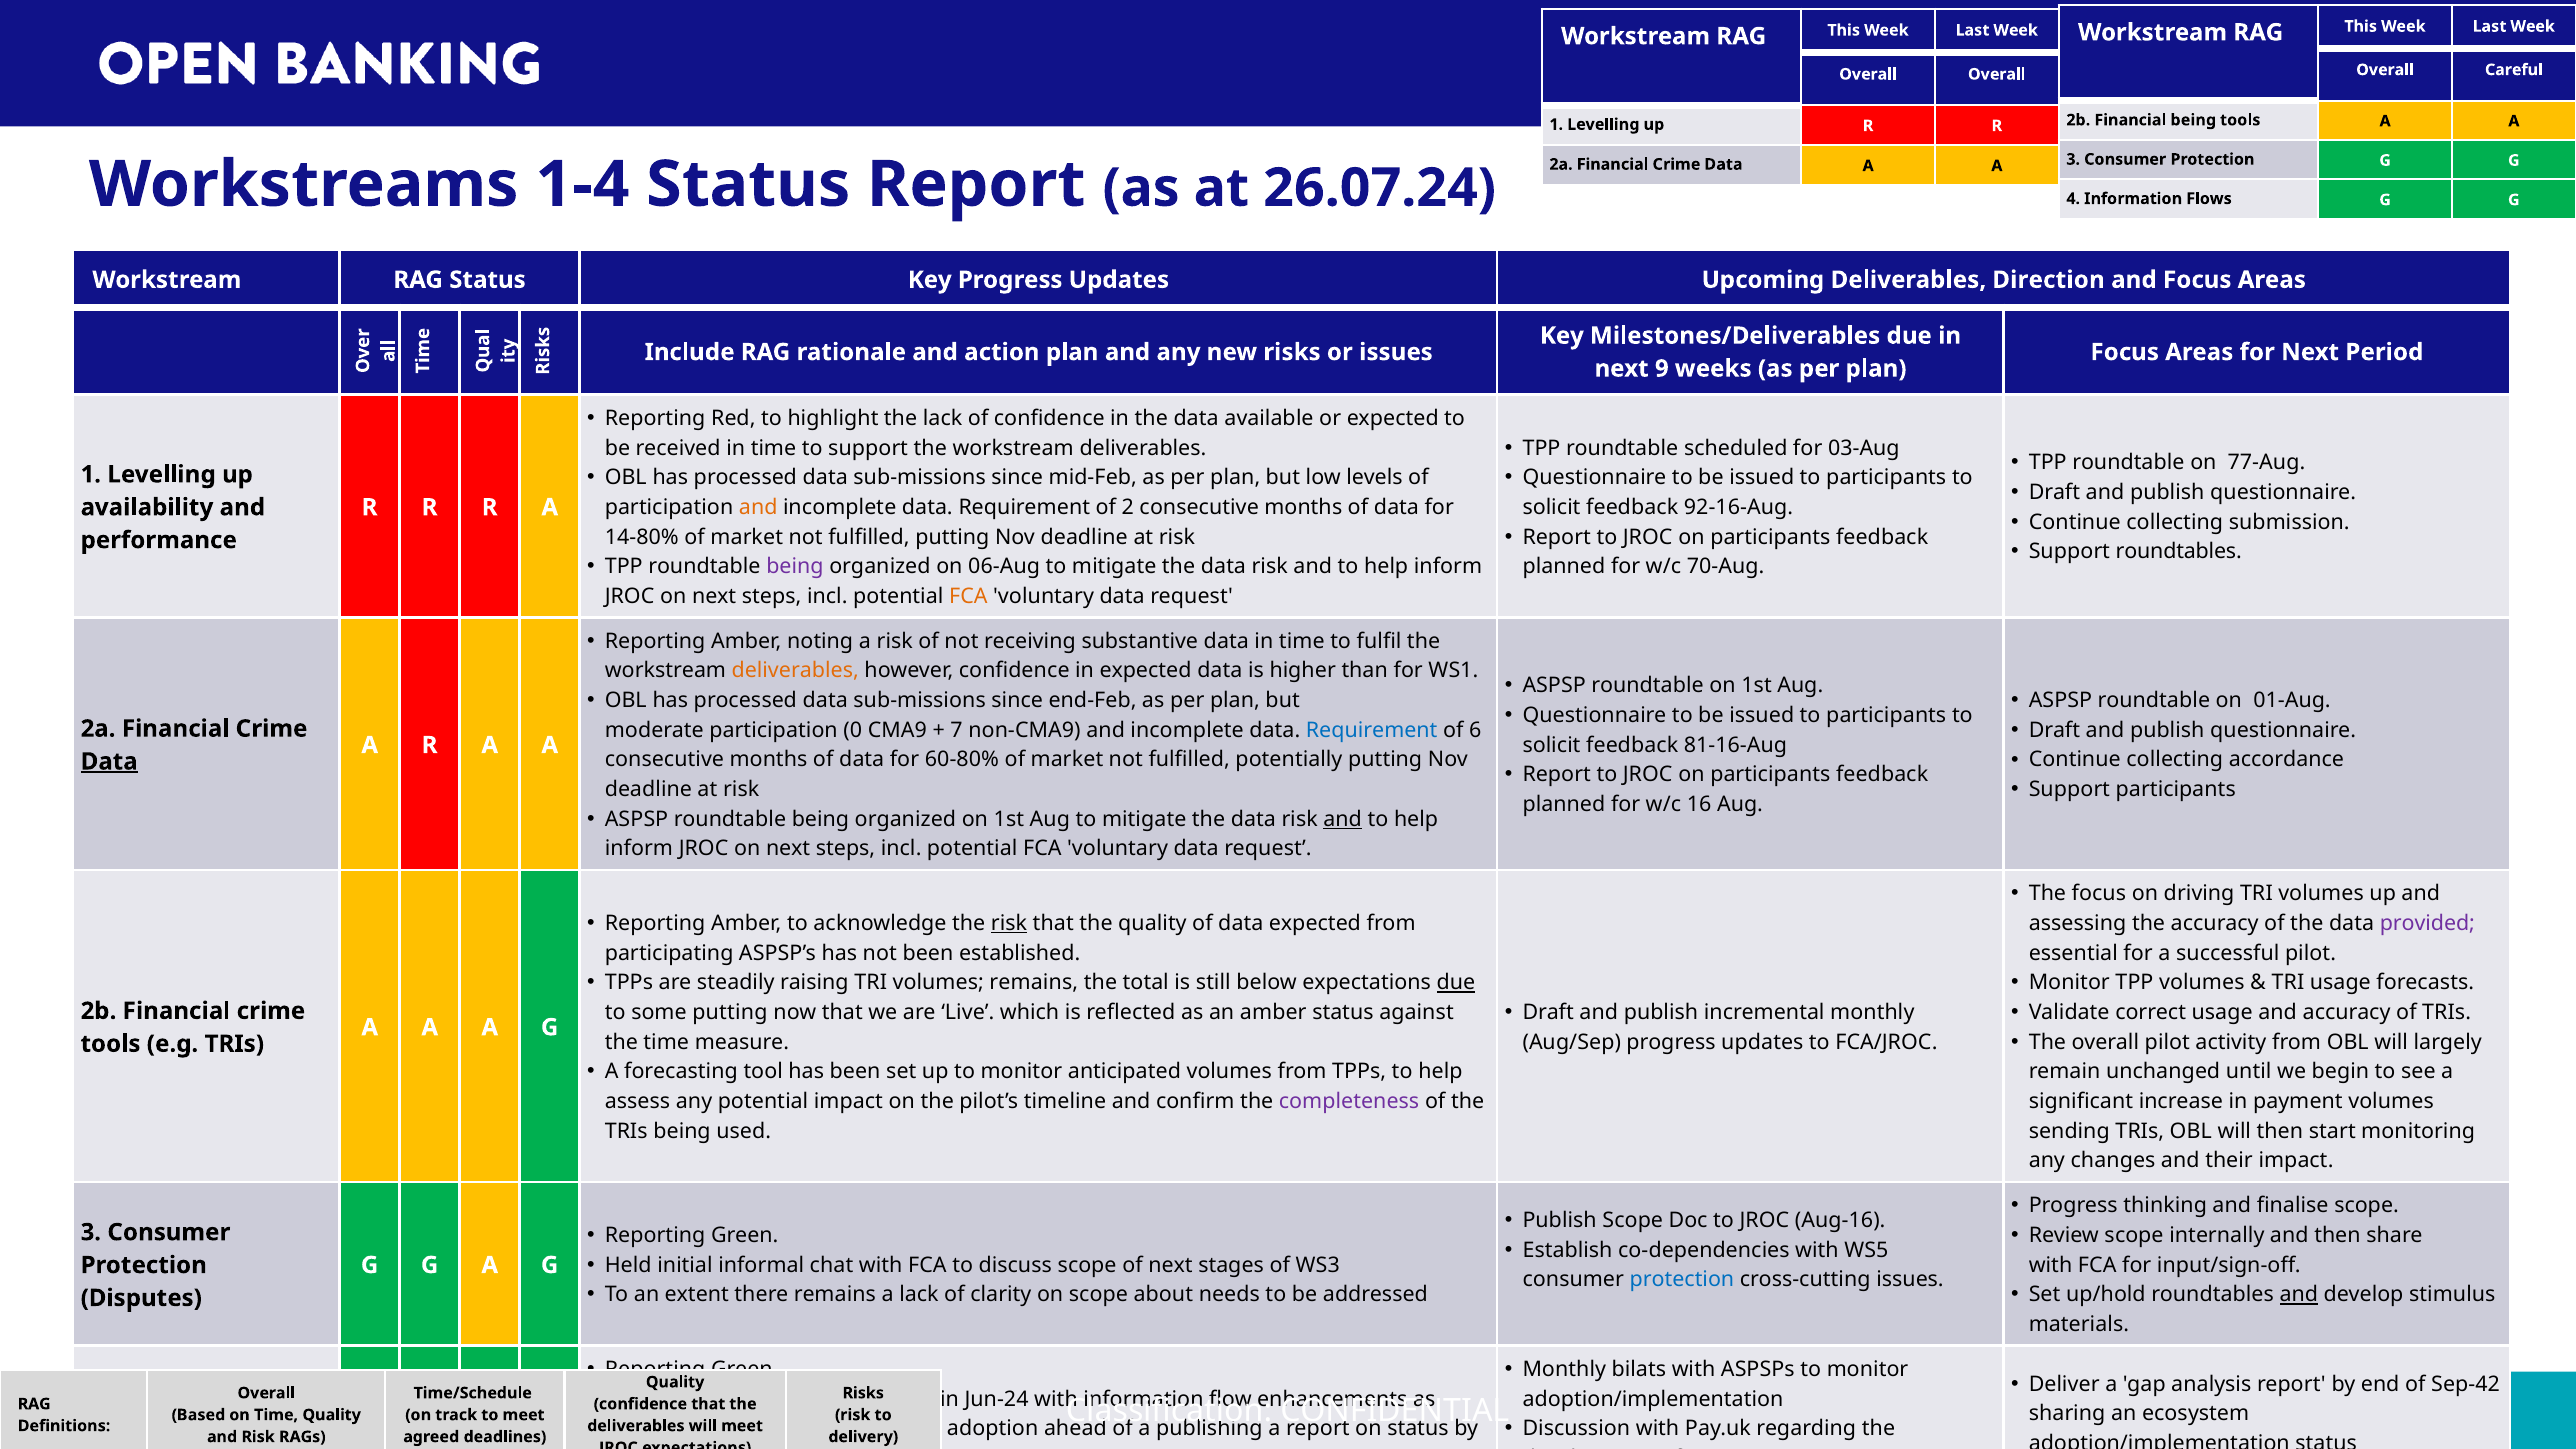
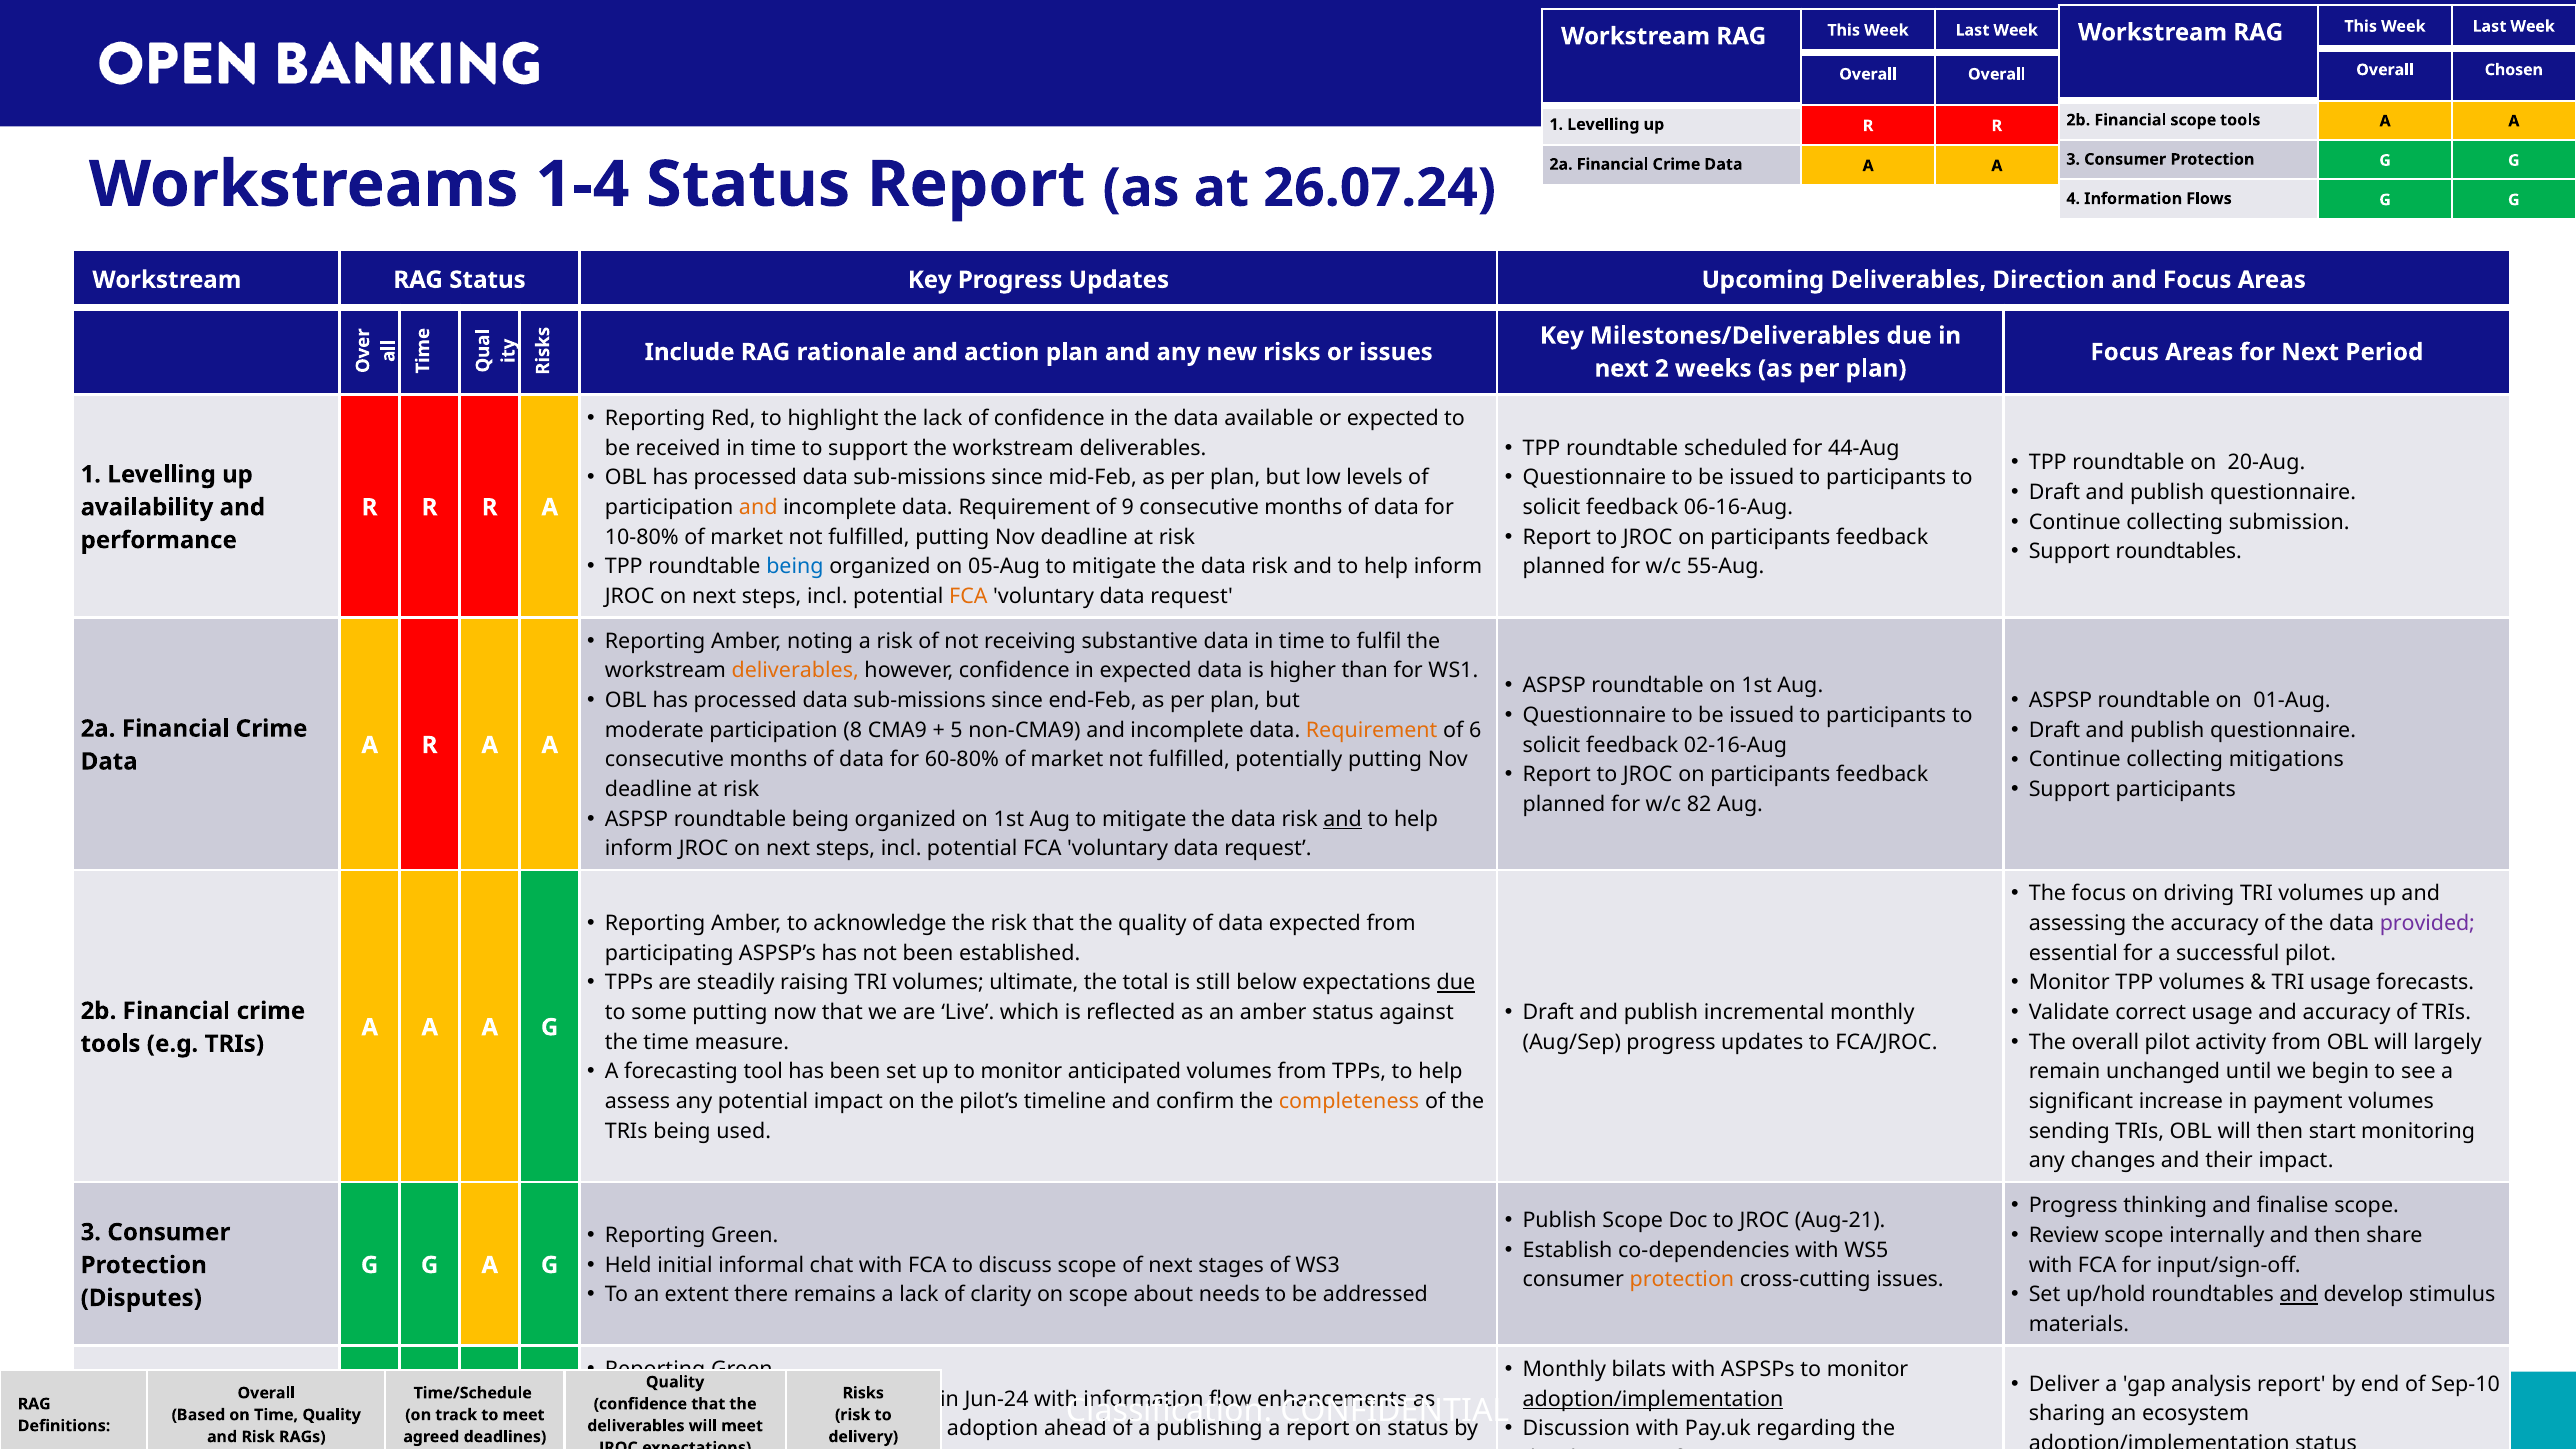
Careful: Careful -> Chosen (2514, 70)
Financial being: being -> scope (2193, 120)
9: 9 -> 2 (1662, 369)
03-Aug: 03-Aug -> 44-Aug (1864, 448)
77-Aug: 77-Aug -> 20-Aug (2266, 463)
2: 2 -> 9 (1128, 507)
92-16-Aug: 92-16-Aug -> 06-16-Aug (1738, 507)
14-80%: 14-80% -> 10-80% (642, 537)
being colour: purple -> blue (795, 567)
06-Aug: 06-Aug -> 05-Aug (1004, 567)
70-Aug: 70-Aug -> 55-Aug (1726, 567)
0: 0 -> 8 (853, 730)
7: 7 -> 5 (957, 730)
Requirement colour: blue -> orange (1372, 730)
81-16-Aug: 81-16-Aug -> 02-16-Aug (1735, 745)
accordance: accordance -> mitigations (2286, 760)
Data underline: present -> none (109, 762)
16: 16 -> 82 (1699, 804)
risk underline: present -> none (1009, 923)
volumes remains: remains -> ultimate (1034, 983)
completeness colour: purple -> orange (1349, 1101)
Aug-16: Aug-16 -> Aug-21 (1840, 1221)
protection colour: blue -> orange (1682, 1280)
Sep-42: Sep-42 -> Sep-10 (2466, 1384)
adoption/implementation underline: none -> present (1653, 1399)
